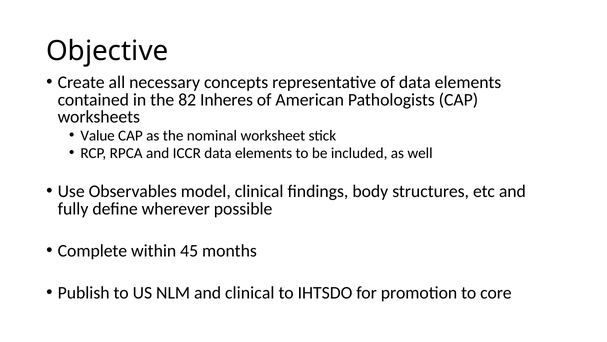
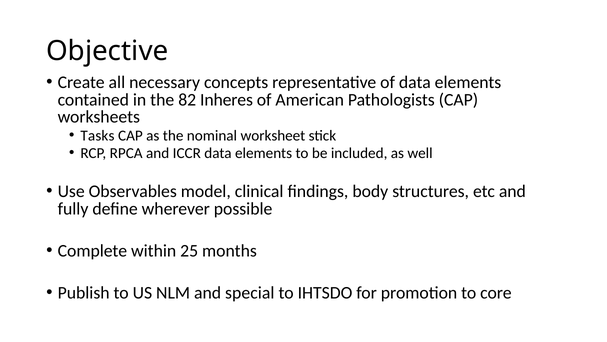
Value: Value -> Tasks (97, 136)
45: 45 -> 25 (189, 250)
and clinical: clinical -> special (250, 292)
